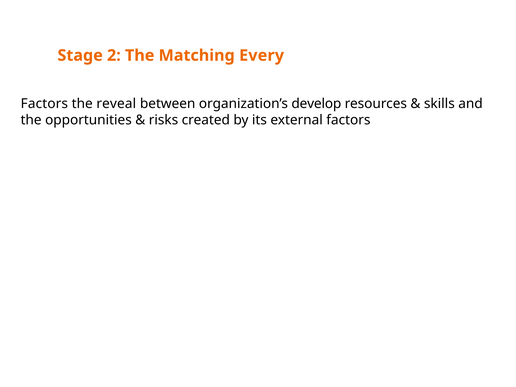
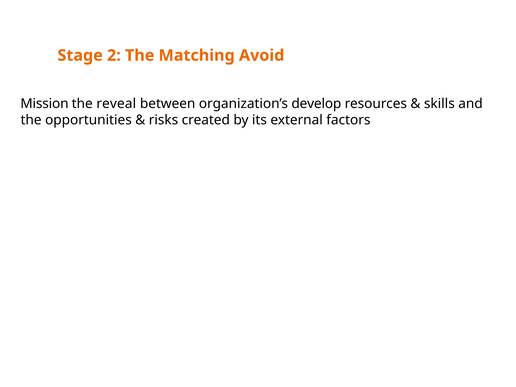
Every: Every -> Avoid (262, 55)
Factors: Factors -> Mission (44, 104)
